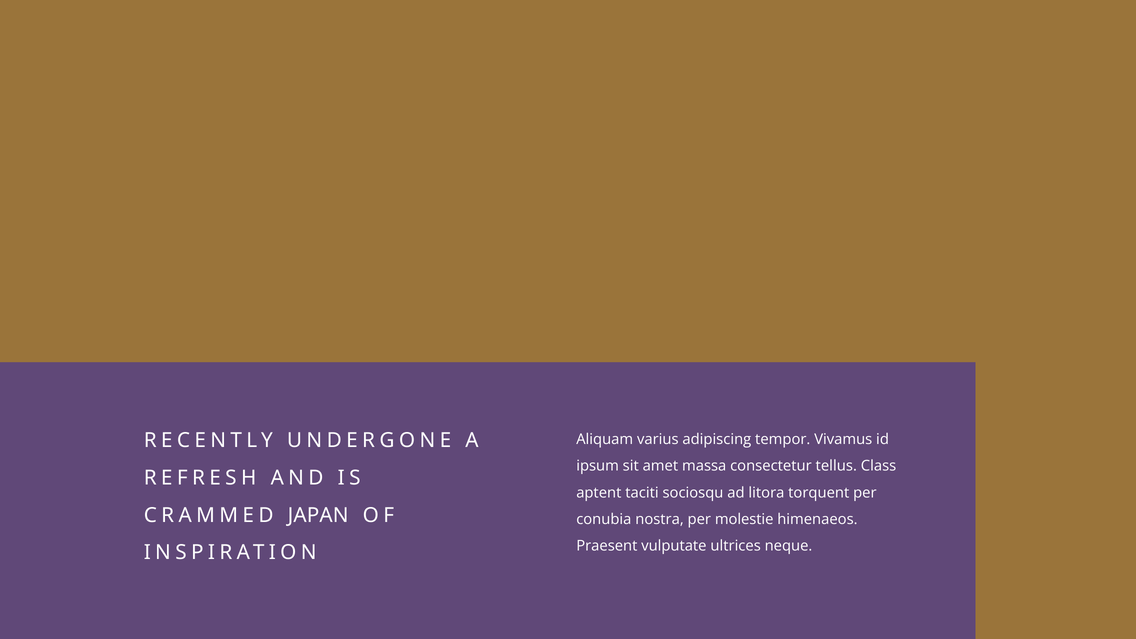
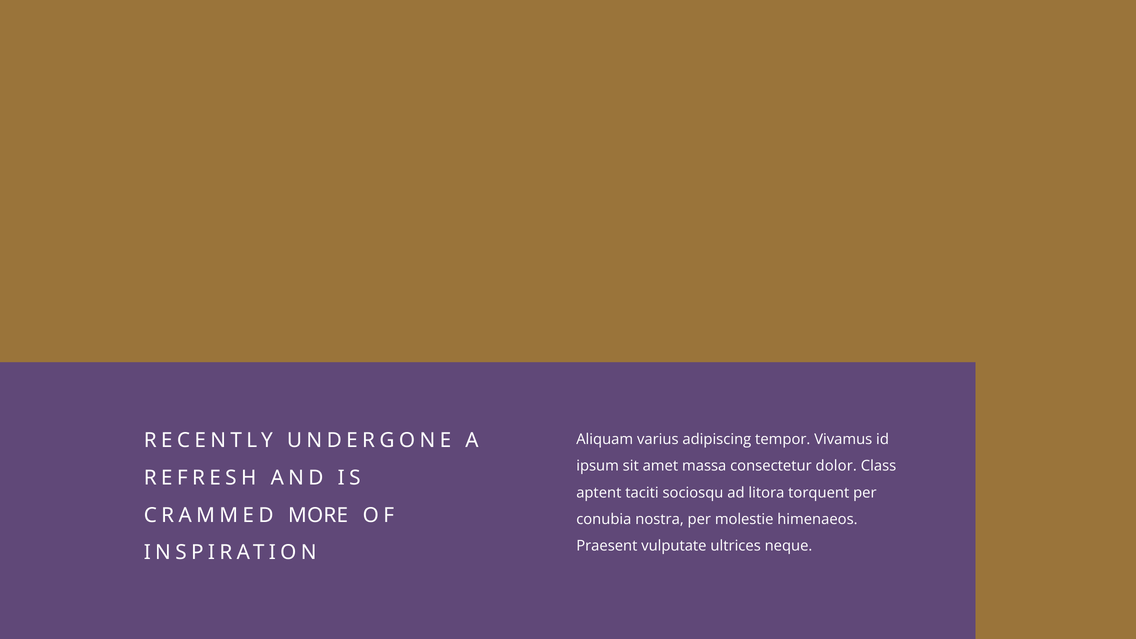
tellus: tellus -> dolor (836, 466)
JAPAN: JAPAN -> MORE (318, 515)
